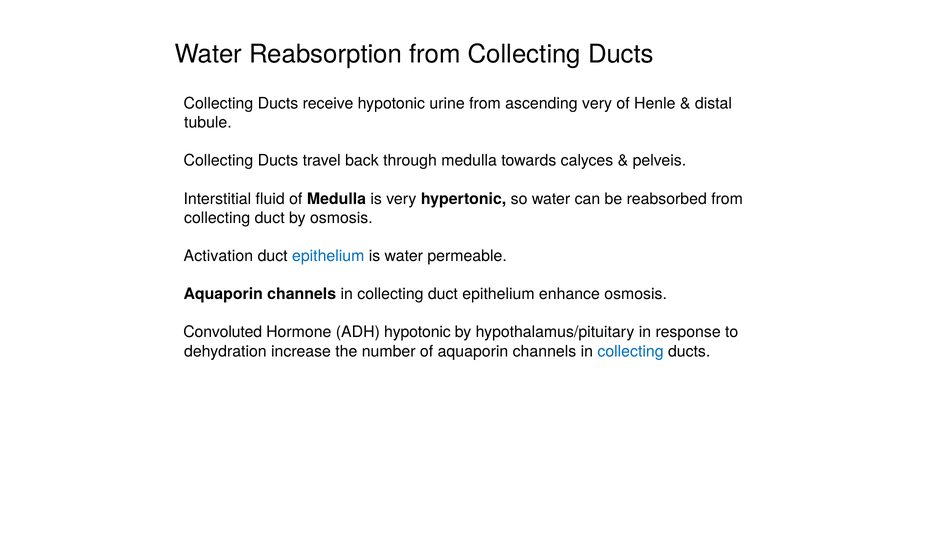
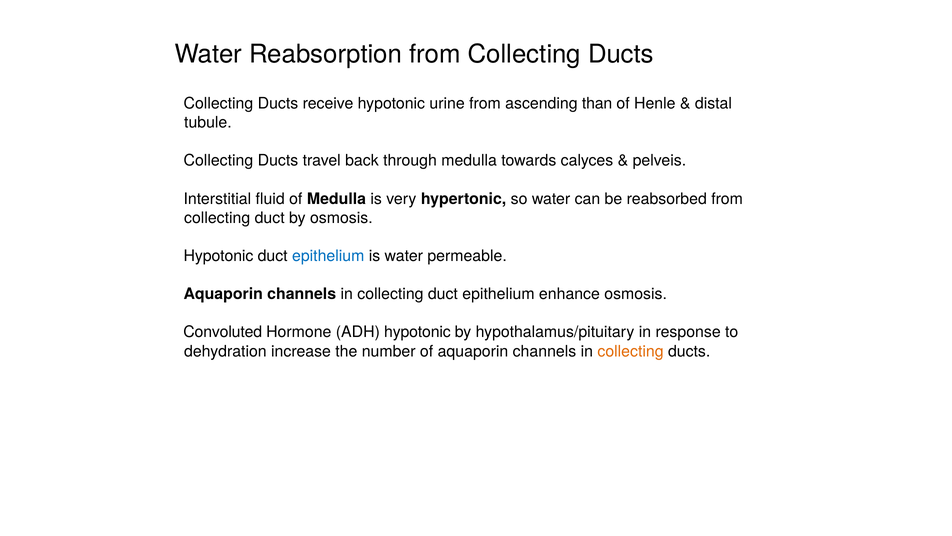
ascending very: very -> than (597, 103)
Activation: Activation -> Hypotonic (218, 256)
collecting colour: blue -> orange (631, 351)
